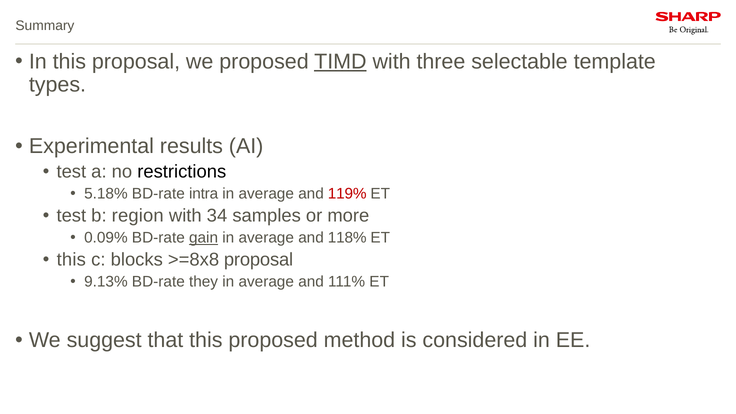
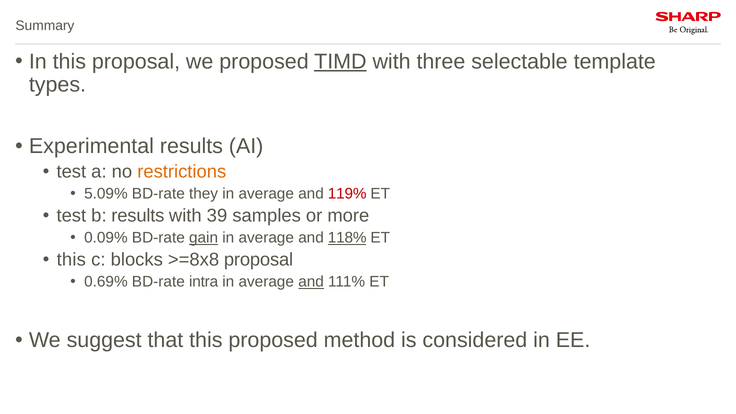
restrictions colour: black -> orange (182, 172)
5.18%: 5.18% -> 5.09% (106, 194)
intra: intra -> they (204, 194)
b region: region -> results (138, 216)
34: 34 -> 39 (217, 216)
118% underline: none -> present (347, 238)
9.13%: 9.13% -> 0.69% (106, 282)
they: they -> intra (204, 282)
and underline: none -> present (311, 282)
